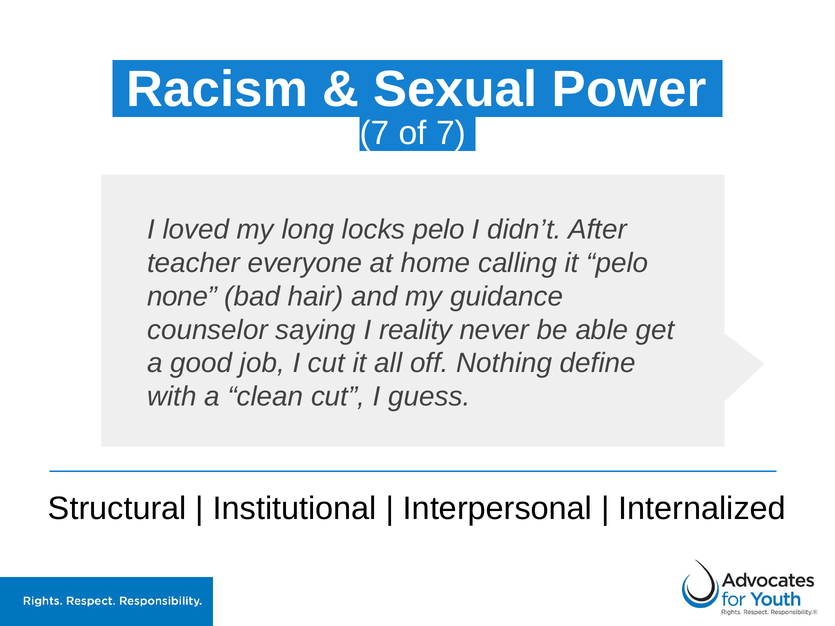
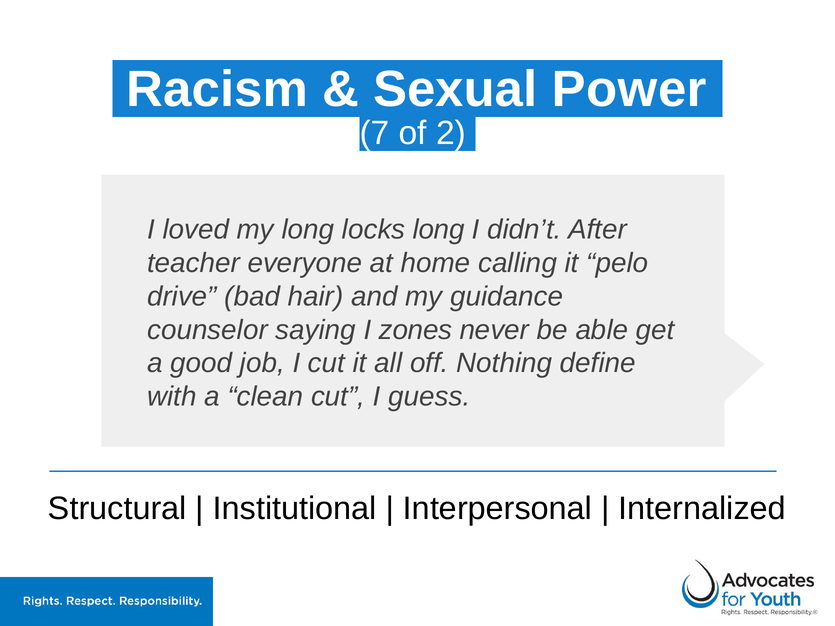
of 7: 7 -> 2 (451, 133)
locks pelo: pelo -> long (439, 230)
none: none -> drive (182, 297)
reality: reality -> zones (416, 330)
